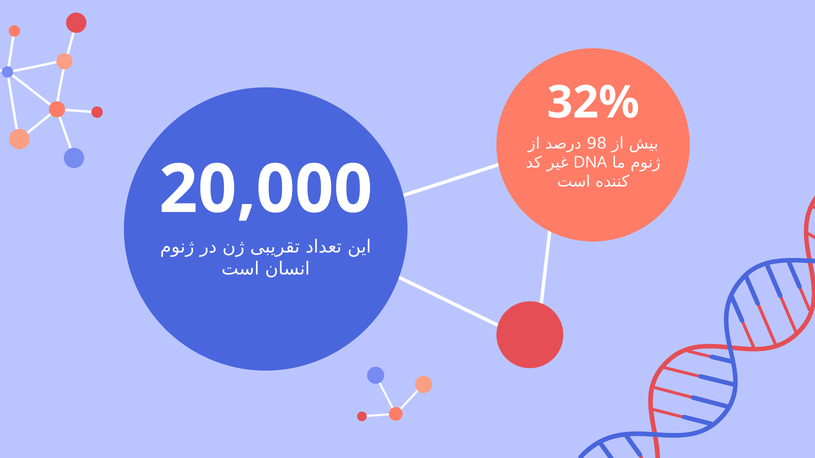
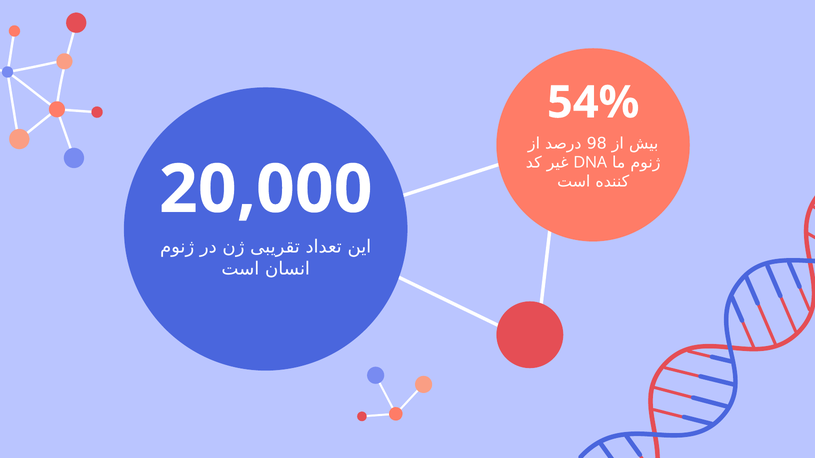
32%: 32% -> 54% (593, 103)
